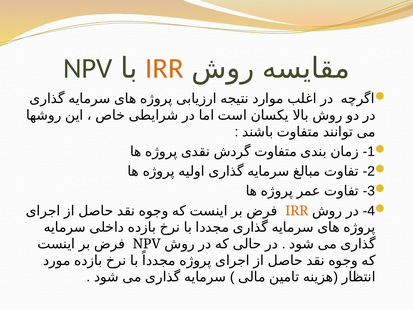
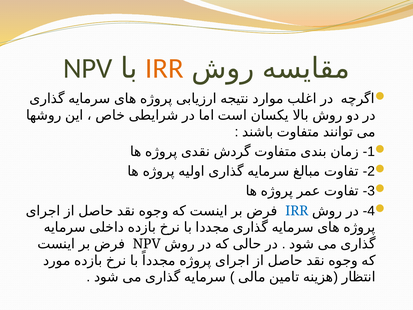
IRR colour: orange -> blue (297, 211)
